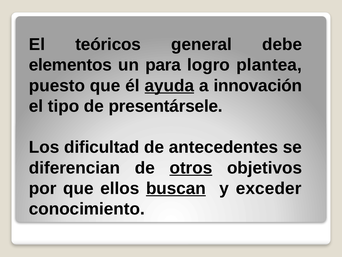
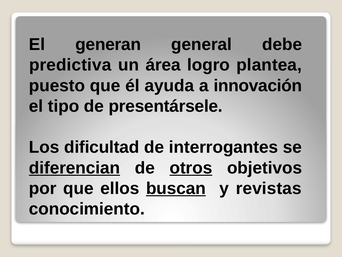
teóricos: teóricos -> generan (108, 44)
elementos: elementos -> predictiva (70, 65)
para: para -> área (163, 65)
ayuda underline: present -> none (169, 85)
antecedentes: antecedentes -> interrogantes (224, 147)
diferencian underline: none -> present (75, 168)
exceder: exceder -> revistas (269, 188)
